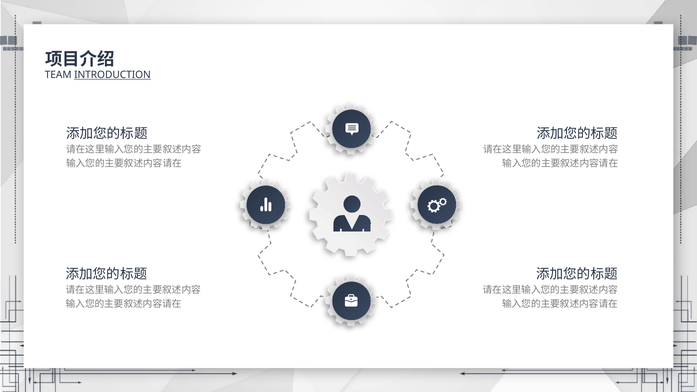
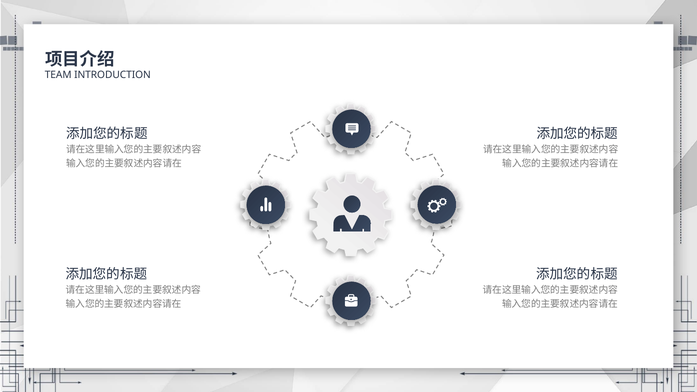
INTRODUCTION underline: present -> none (112, 75)
